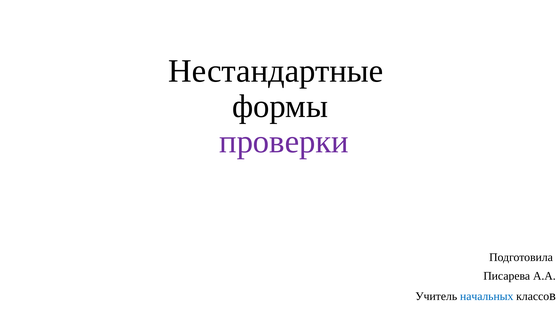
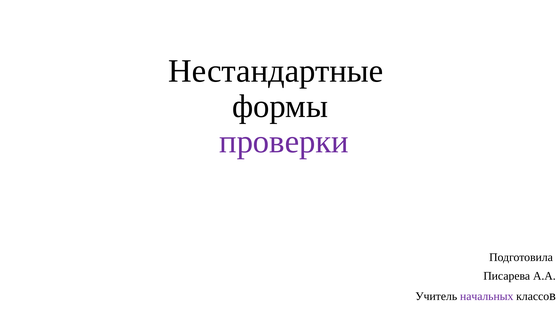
начальных colour: blue -> purple (487, 296)
